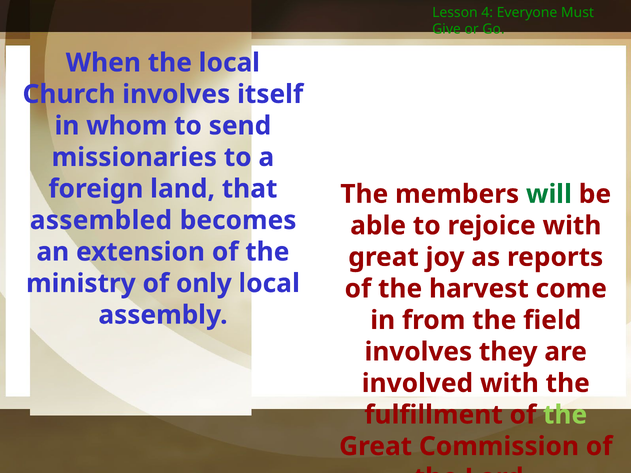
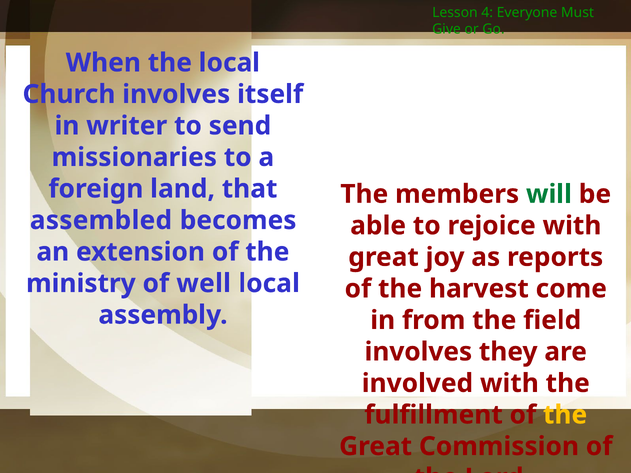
whom: whom -> writer (127, 126)
only: only -> well (204, 284)
the colour: light green -> yellow (565, 415)
